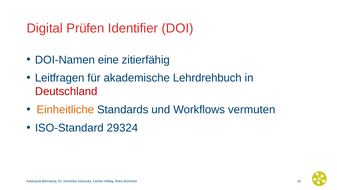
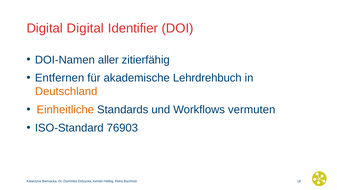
Digital Prüfen: Prüfen -> Digital (85, 28)
eine: eine -> aller (108, 60)
Leitfragen: Leitfragen -> Entfernen (60, 78)
Deutschland colour: red -> orange (66, 91)
29324: 29324 -> 76903 (122, 128)
